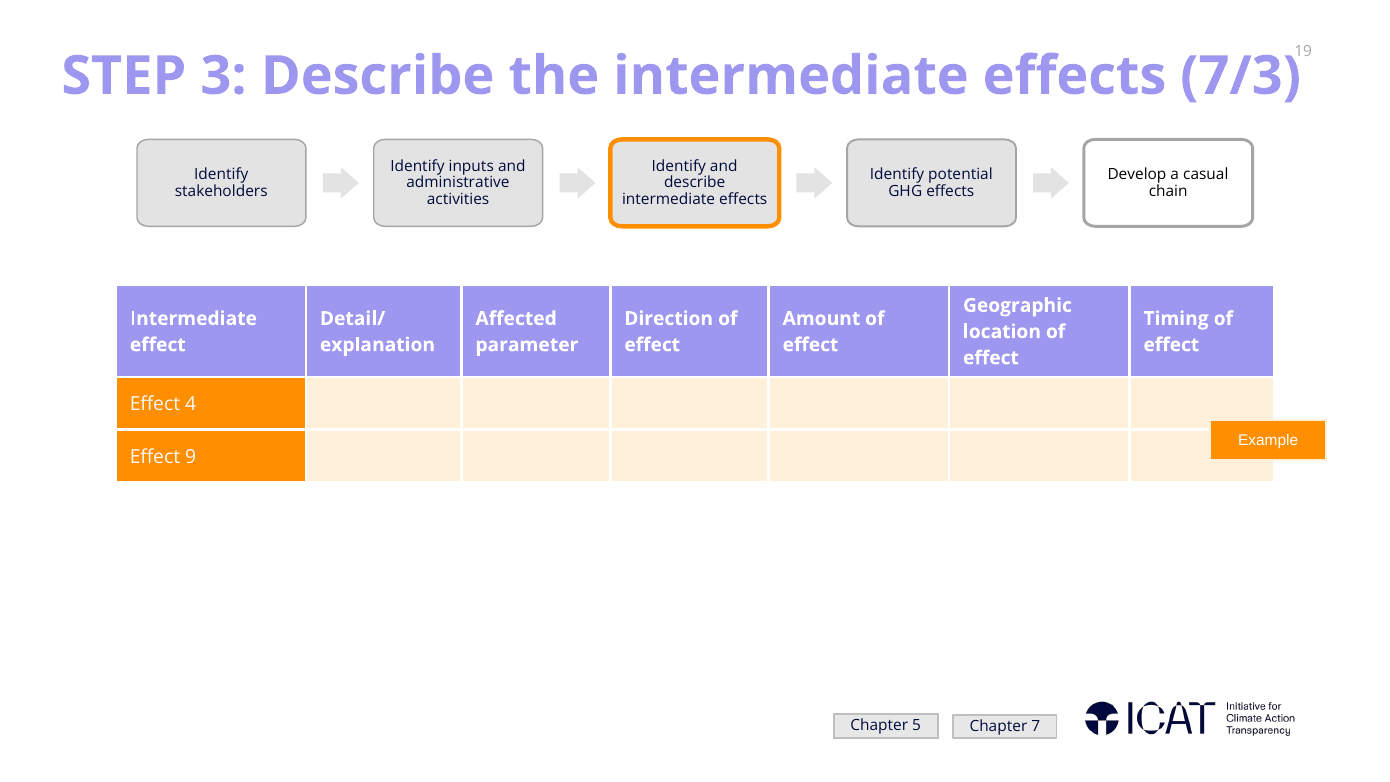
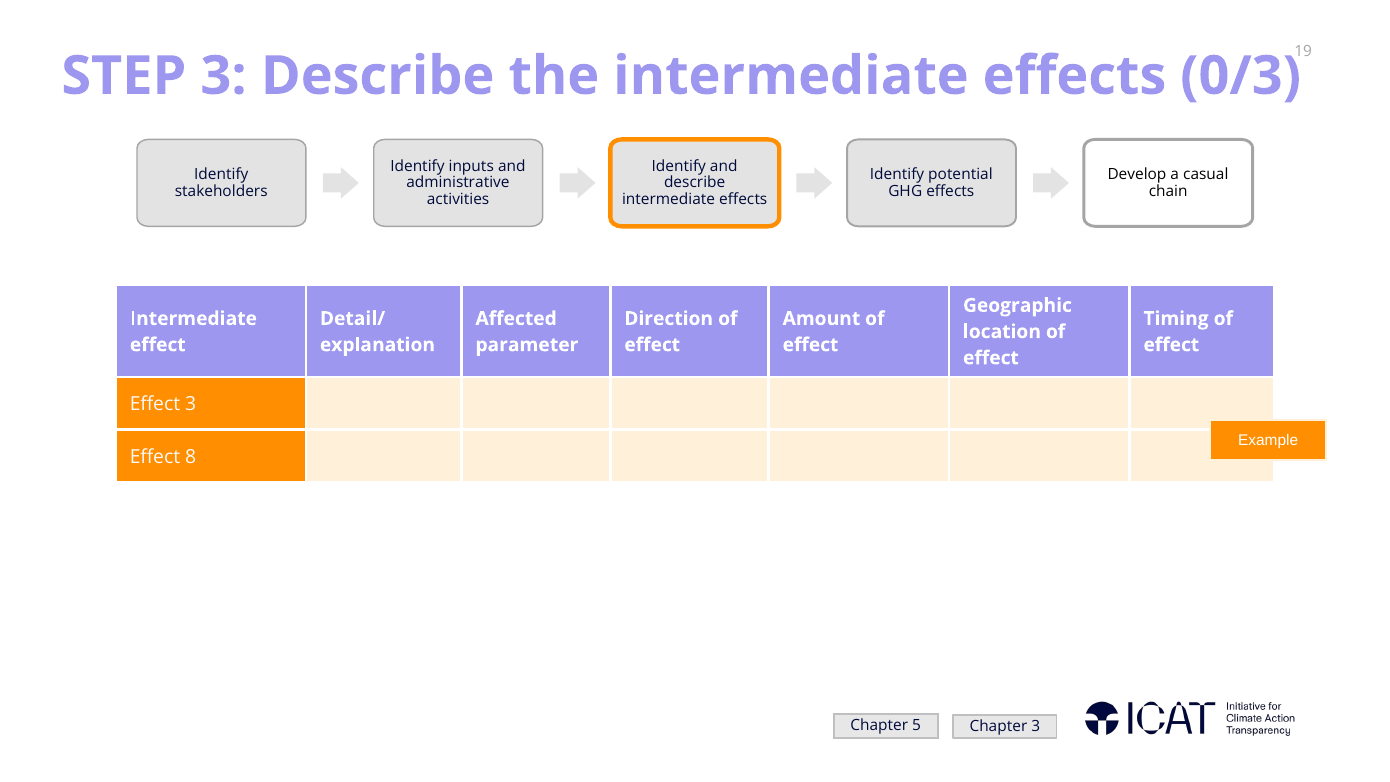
7/3: 7/3 -> 0/3 (1241, 76)
Effect 4: 4 -> 3 (191, 404)
9: 9 -> 8 (191, 457)
Chapter 7: 7 -> 3 (1036, 726)
